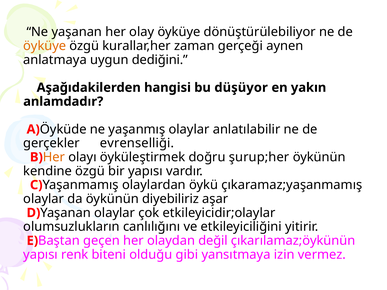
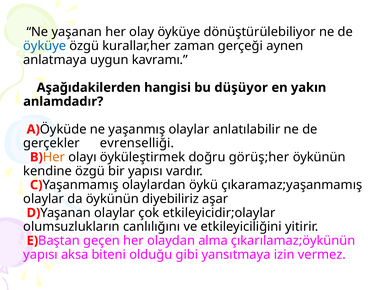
öyküye colour: orange -> blue (45, 46)
dediğini: dediğini -> kavramı (160, 60)
şurup;her: şurup;her -> görüş;her (259, 157)
değil: değil -> alma (213, 241)
renk: renk -> aksa (75, 255)
